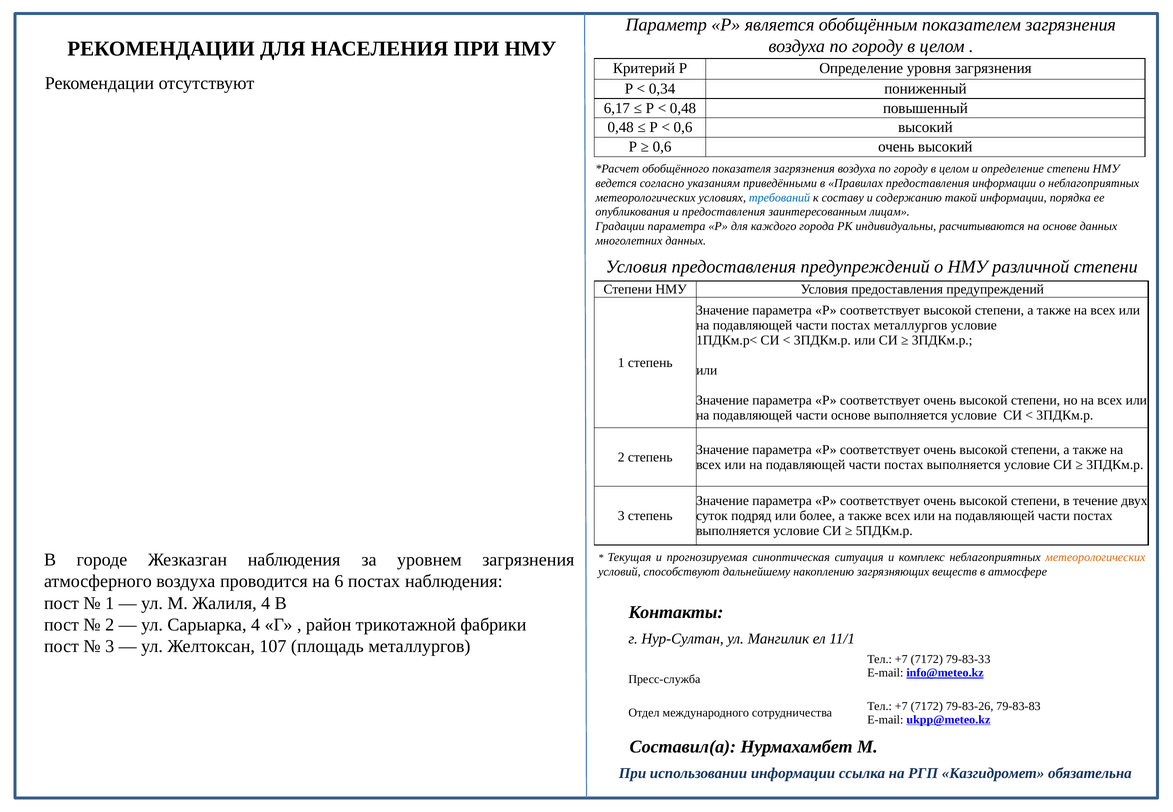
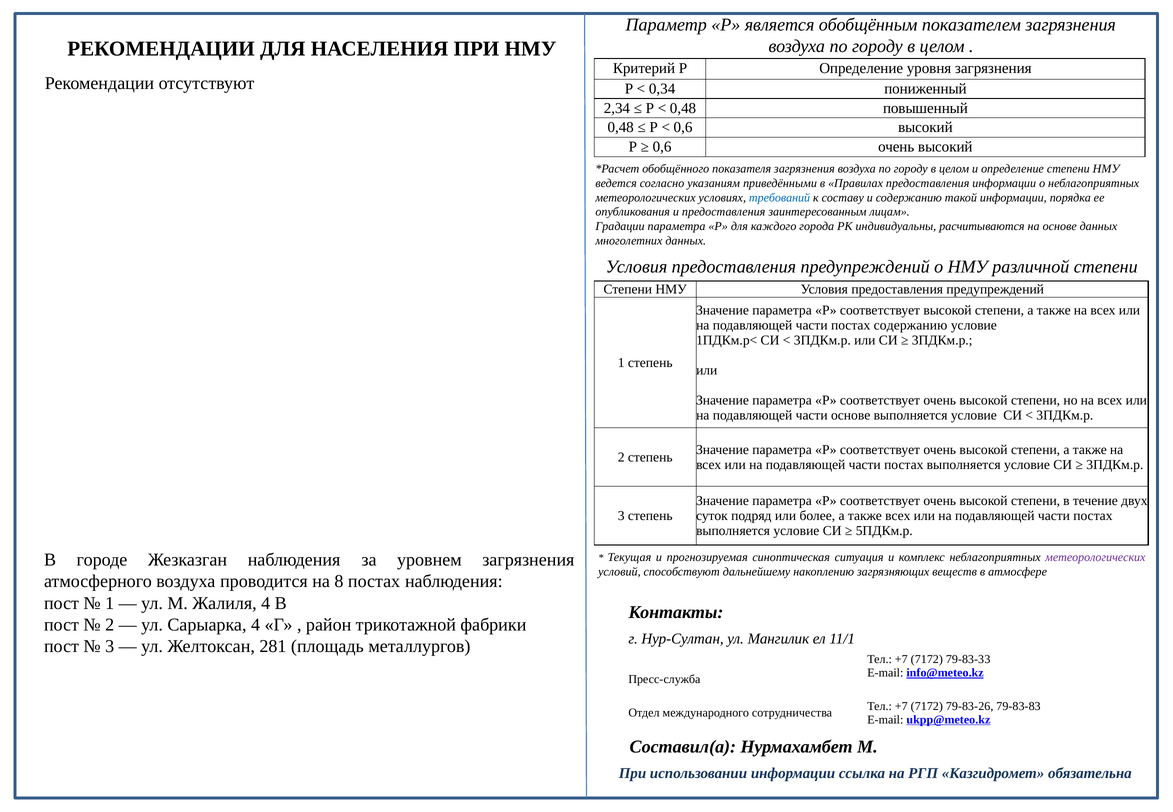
6,17: 6,17 -> 2,34 (617, 108)
постах металлургов: металлургов -> содержанию (911, 325)
метеорологических colour: orange -> purple (1095, 557)
6: 6 -> 8 (339, 581)
107: 107 -> 281 (273, 646)
